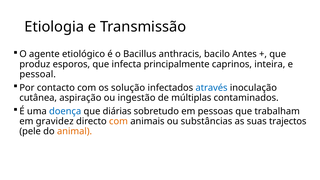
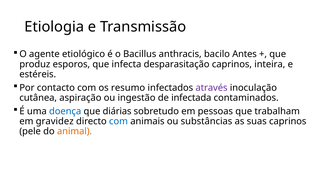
principalmente: principalmente -> desparasitação (177, 64)
pessoal: pessoal -> estéreis (38, 74)
solução: solução -> resumo (128, 88)
através colour: blue -> purple (212, 88)
múltiplas: múltiplas -> infectada (191, 98)
com colour: orange -> blue (118, 121)
suas trajectos: trajectos -> caprinos (288, 121)
